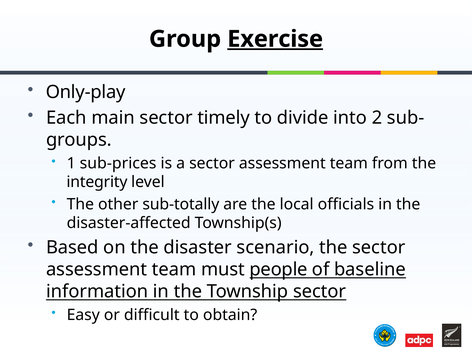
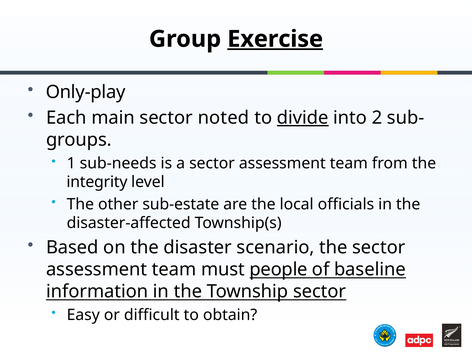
timely: timely -> noted (224, 118)
divide underline: none -> present (303, 118)
sub-prices: sub-prices -> sub-needs (118, 163)
sub-totally: sub-totally -> sub-estate (181, 204)
